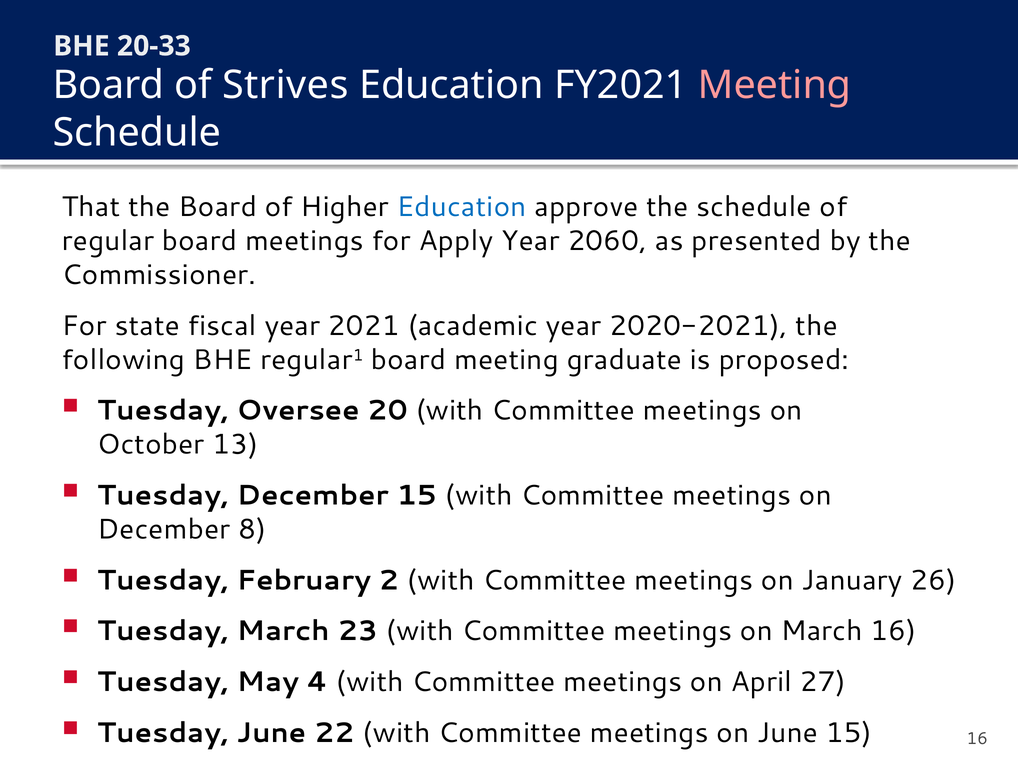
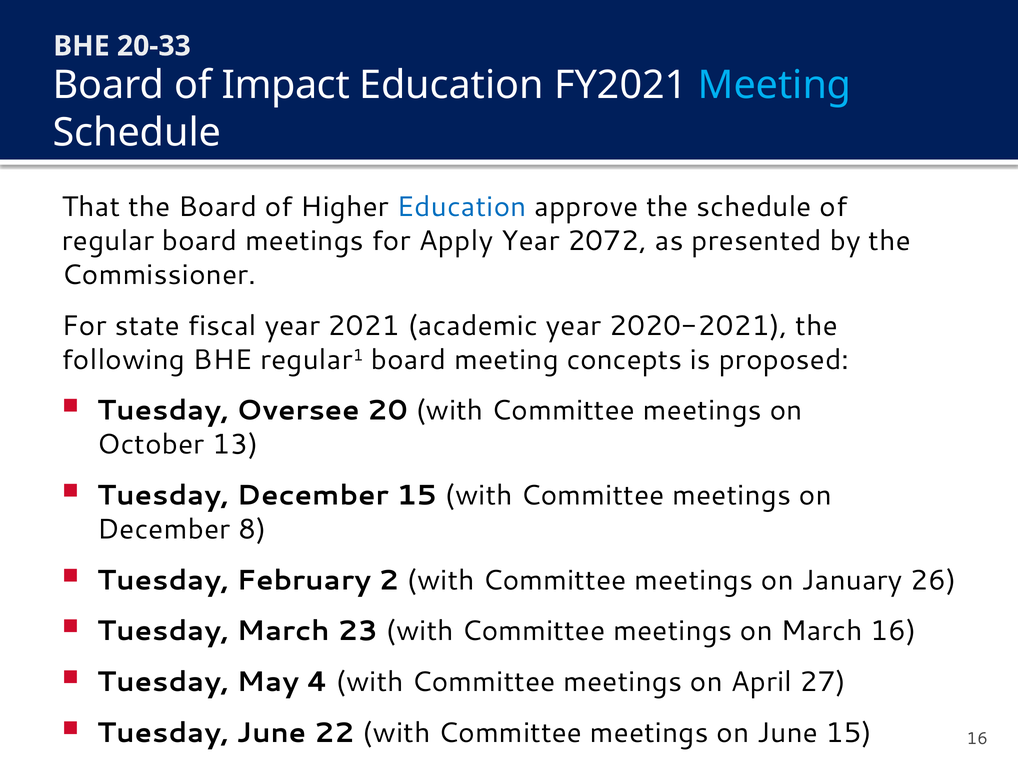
Strives: Strives -> Impact (286, 85)
Meeting colour: pink -> light blue (775, 85)
2060: 2060 -> 2072 (607, 241)
graduate: graduate -> concepts (624, 360)
